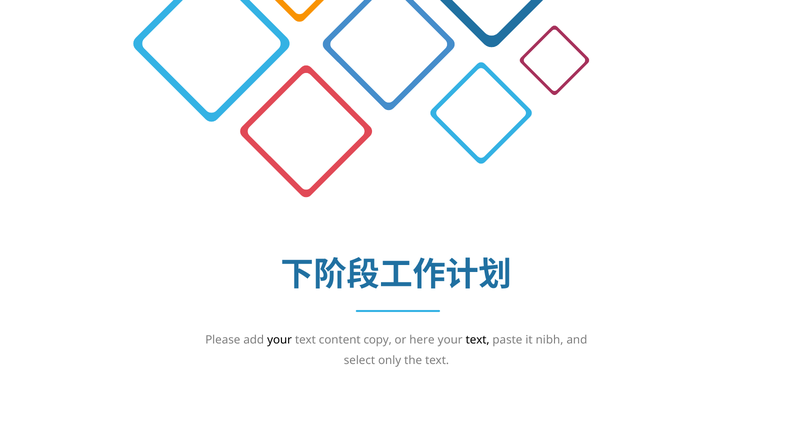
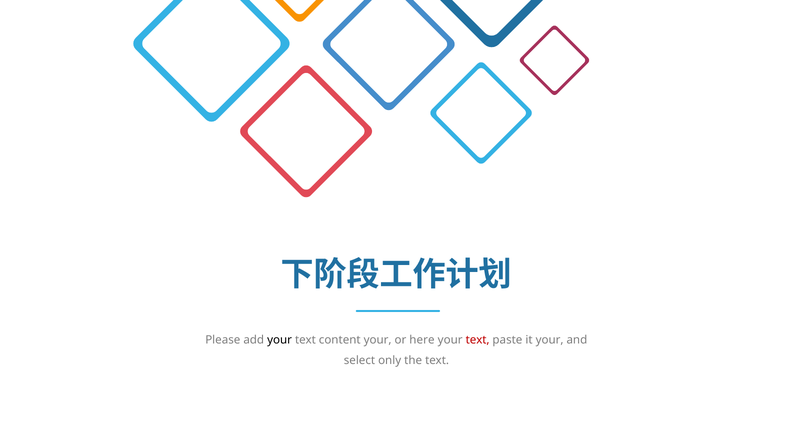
content copy: copy -> your (378, 340)
text colour: black -> red (478, 340)
it nibh: nibh -> your (550, 340)
